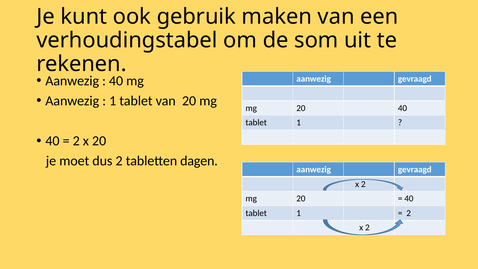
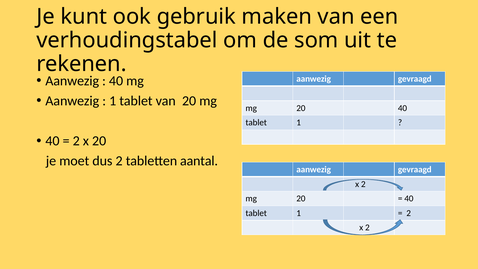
dagen: dagen -> aantal (199, 161)
